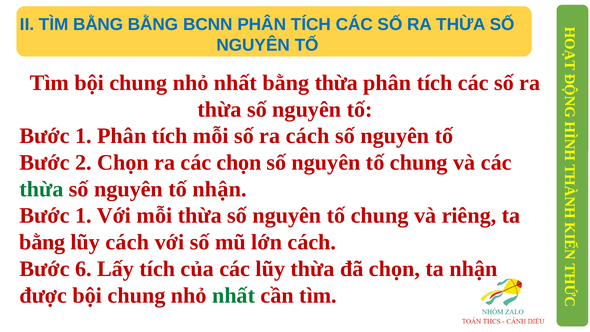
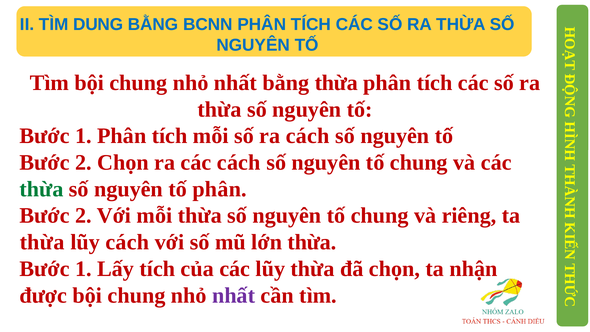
TÌM BẰNG: BẰNG -> DUNG (98, 25)
các chọn: chọn -> cách (239, 163)
tố nhận: nhận -> phân (220, 189)
1: 1 -> 2 (83, 216)
bằng: bằng -> thừa (42, 242)
lớn cách: cách -> thừa (312, 242)
6: 6 -> 1 (83, 269)
nhất colour: green -> purple (234, 295)
